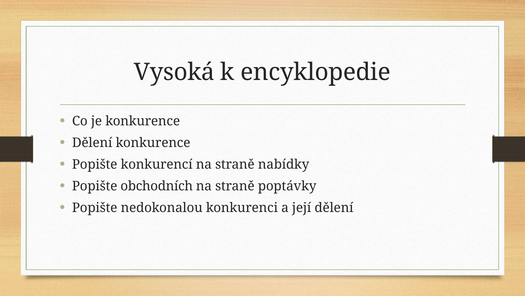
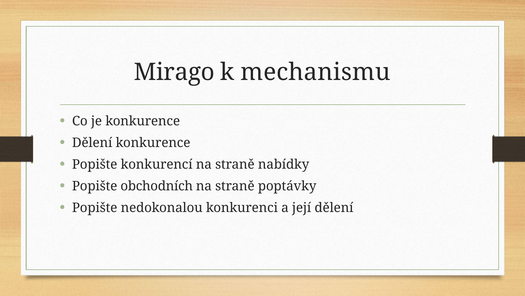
Vysoká: Vysoká -> Mirago (174, 72)
encyklopedie: encyklopedie -> mechanismu (315, 72)
